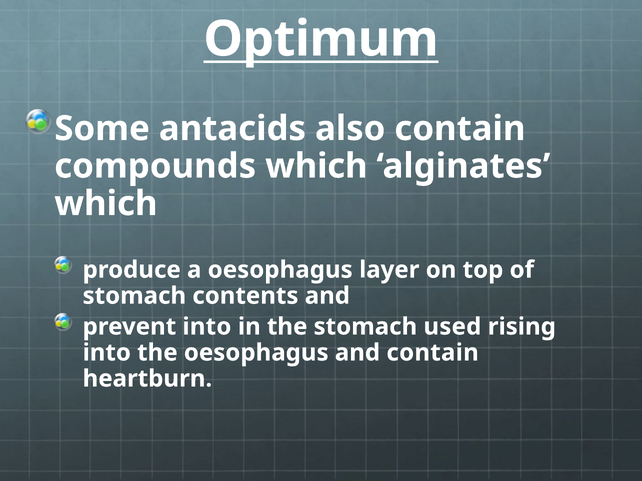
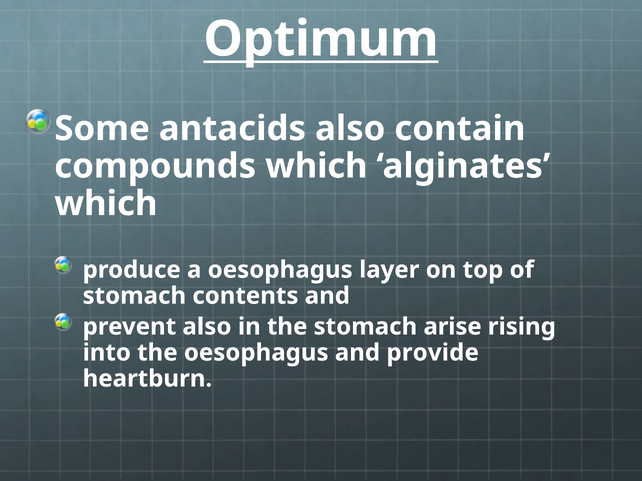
prevent into: into -> also (207, 327)
used: used -> arise (453, 327)
and contain: contain -> provide (433, 353)
